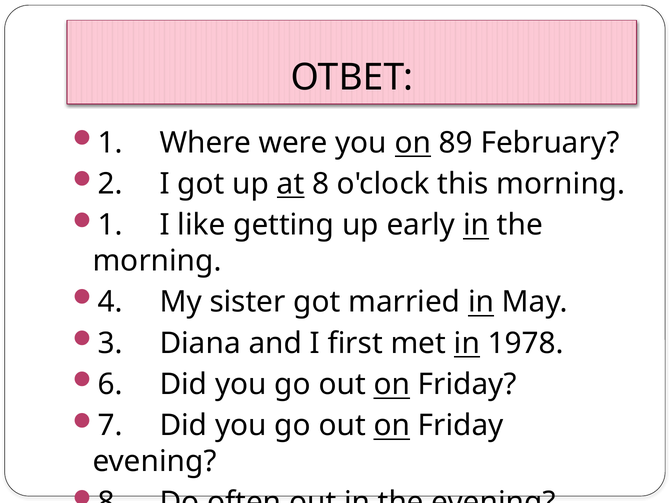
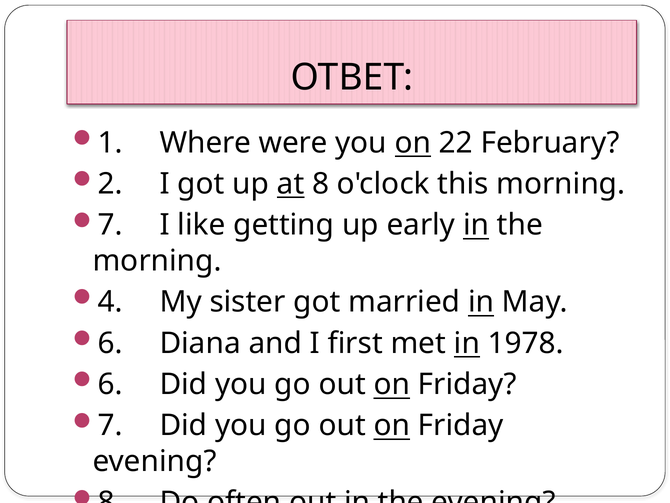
89: 89 -> 22 (456, 143)
1: 1 -> 7 (110, 225)
3: 3 -> 6 (110, 343)
